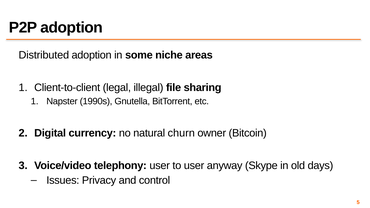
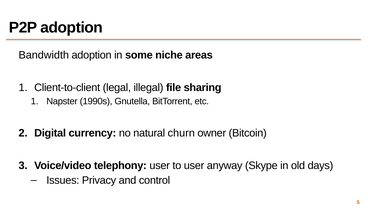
Distributed: Distributed -> Bandwidth (44, 55)
